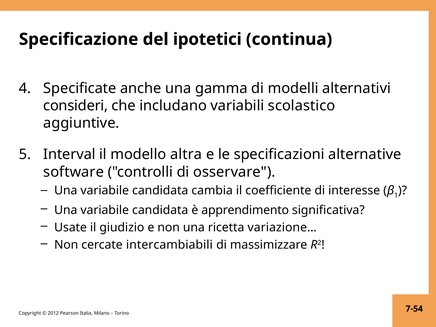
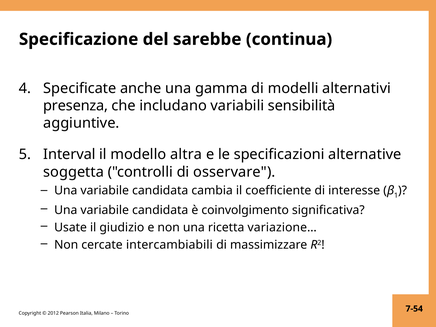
ipotetici: ipotetici -> sarebbe (207, 39)
consideri: consideri -> presenza (76, 106)
scolastico: scolastico -> sensibilità (302, 106)
software: software -> soggetta (74, 172)
apprendimento: apprendimento -> coinvolgimento (245, 210)
